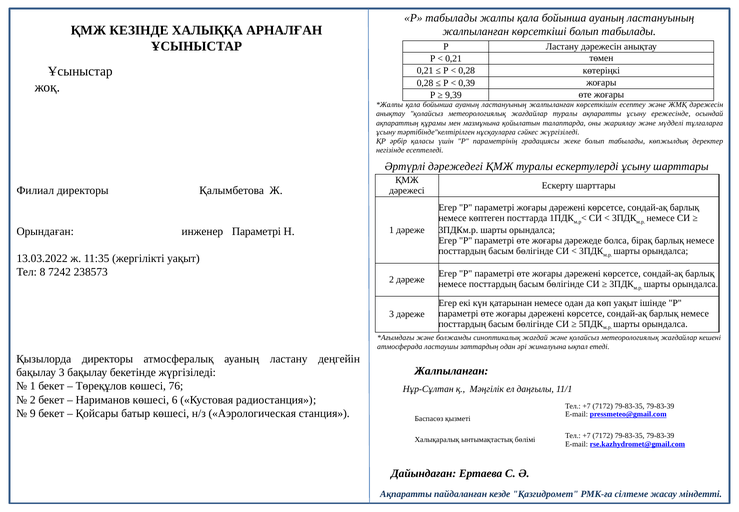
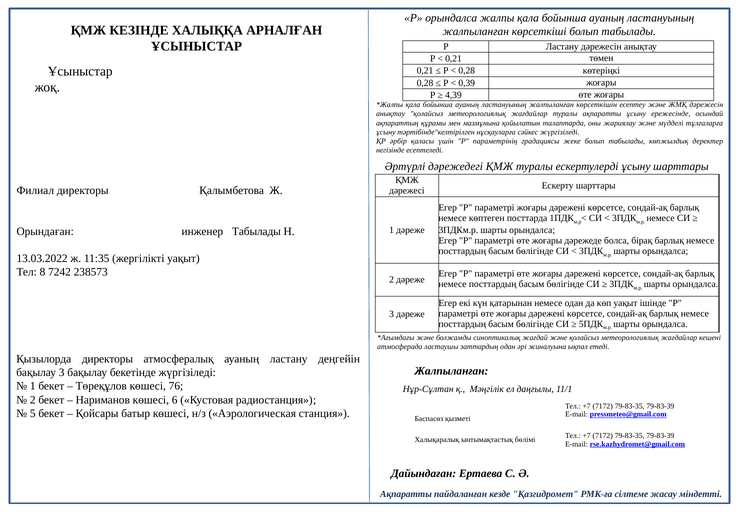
Р табылады: табылады -> орындалса (451, 18)
9,39: 9,39 -> 4,39 (453, 95)
инженер Параметрі: Параметрі -> Табылады (256, 231)
9: 9 -> 5 (33, 413)
